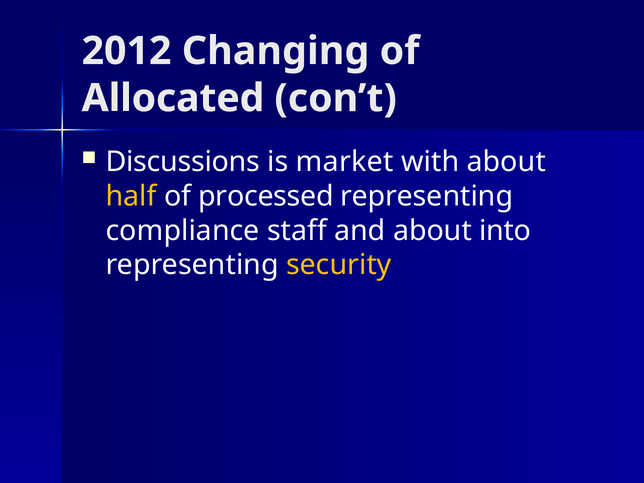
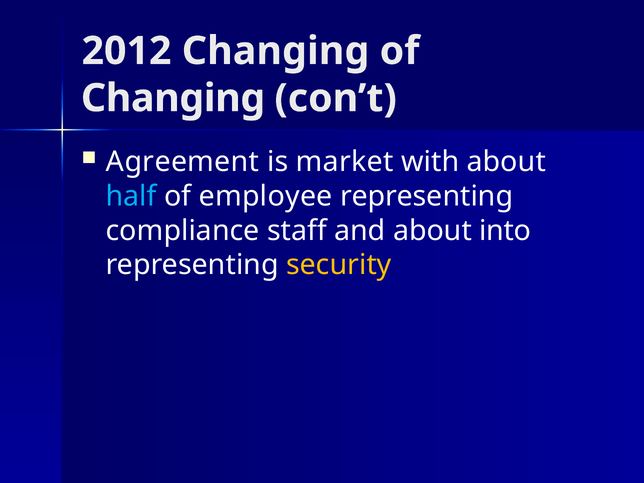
Allocated: Allocated -> Changing (173, 98)
Discussions: Discussions -> Agreement (183, 162)
half colour: yellow -> light blue (131, 196)
processed: processed -> employee (266, 196)
